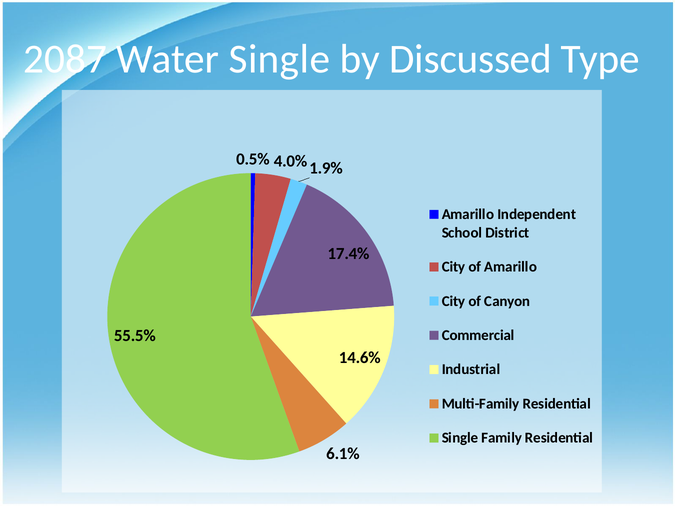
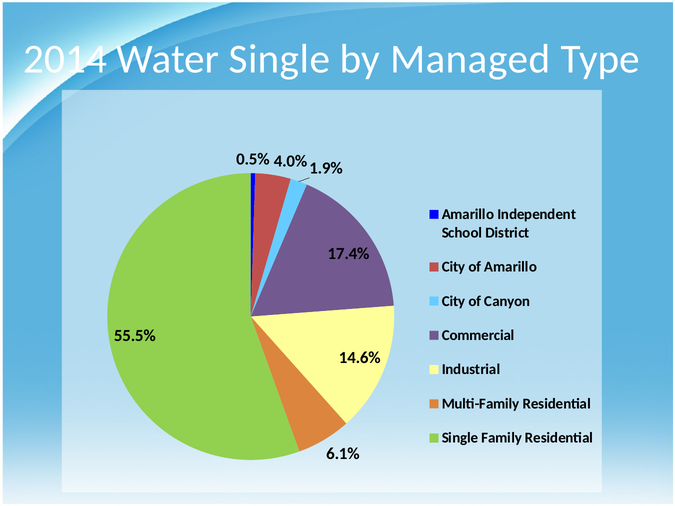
2087: 2087 -> 2014 (65, 59)
Discussed: Discussed -> Managed (470, 59)
